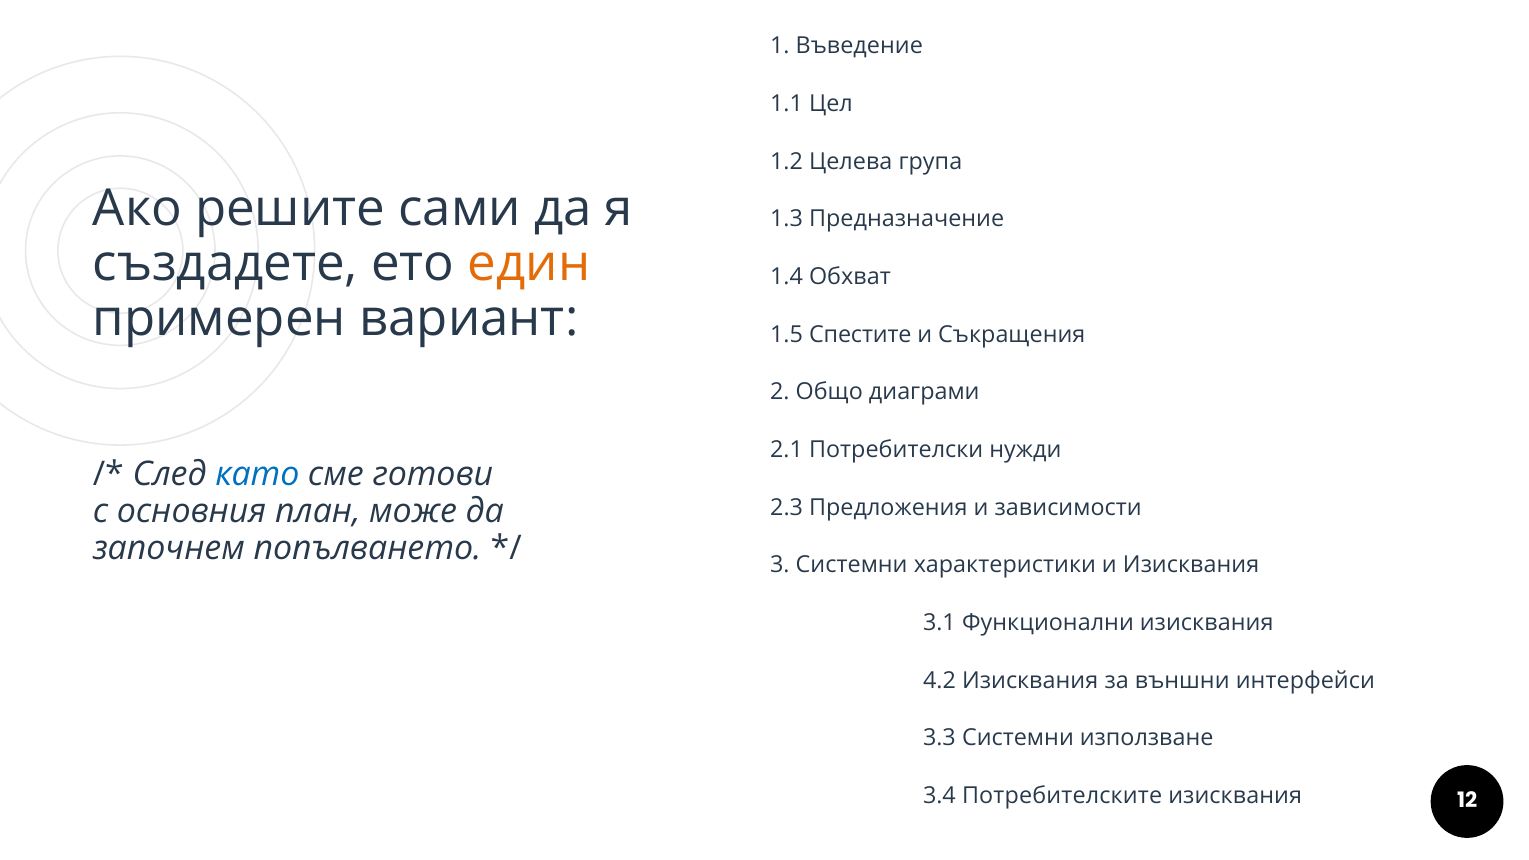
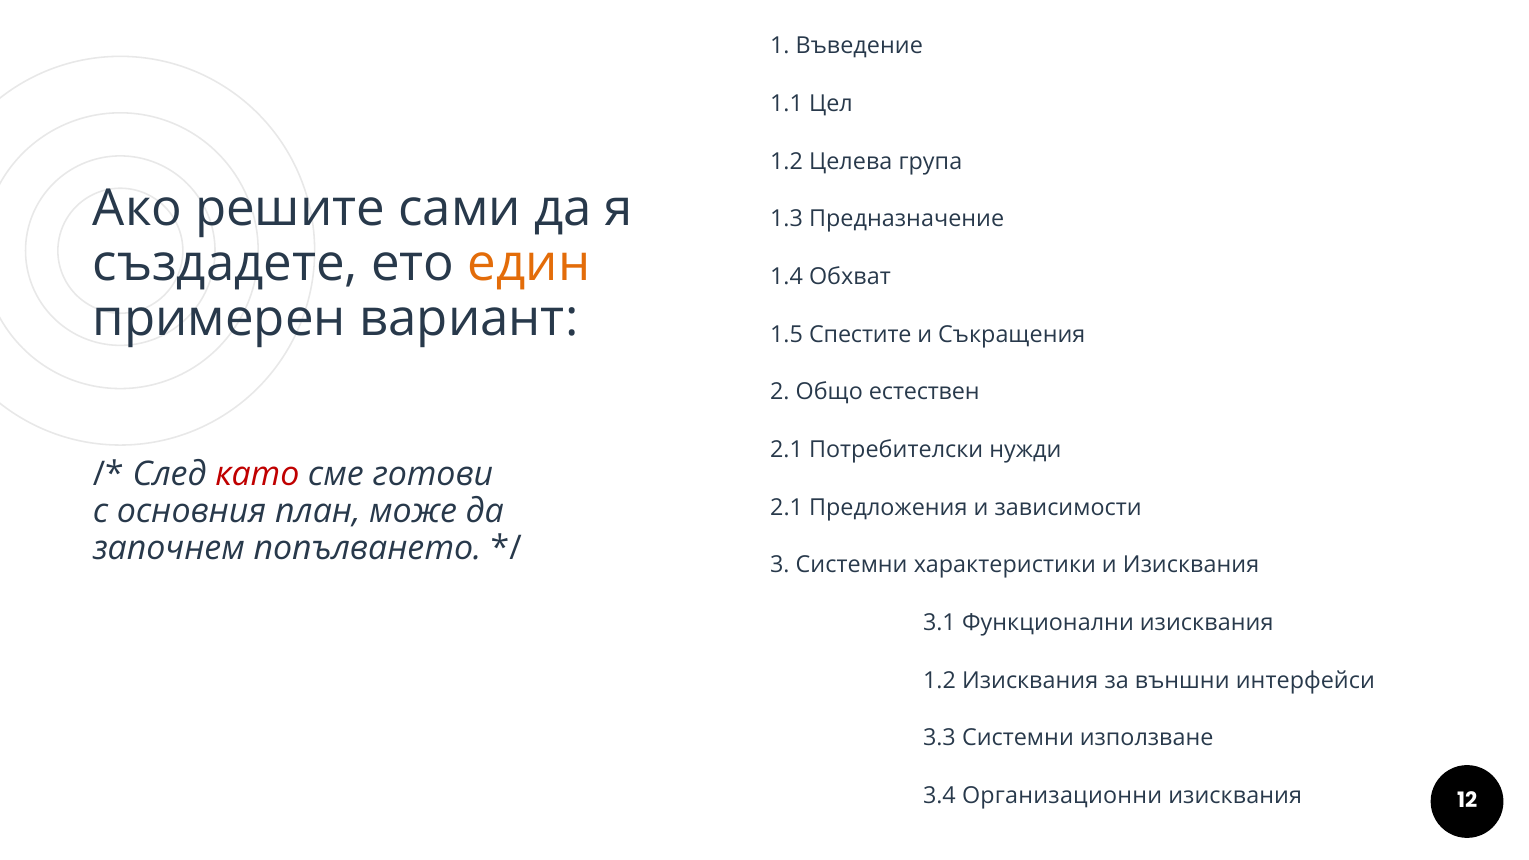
диаграми: диаграми -> естествен (924, 392)
като colour: blue -> red (257, 475)
2.3: 2.3 -> 2.1 (787, 507)
4.2: 4.2 -> 1.2 (939, 680)
Потребителските: Потребителските -> Организационни (1062, 796)
